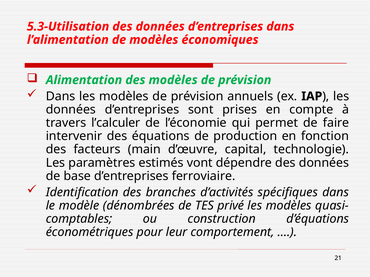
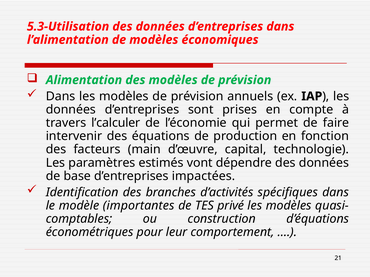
ferroviaire: ferroviaire -> impactées (204, 176)
dénombrées: dénombrées -> importantes (139, 206)
